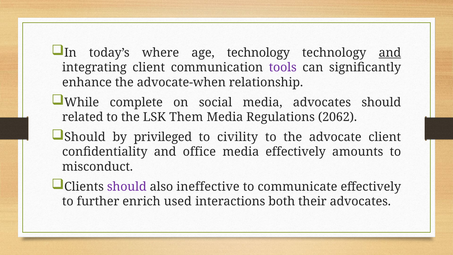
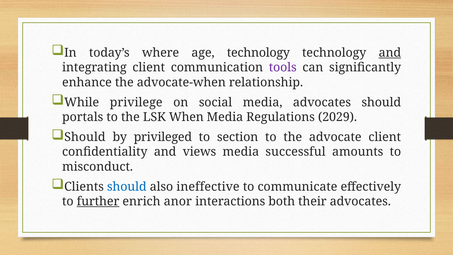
complete: complete -> privilege (136, 102)
related: related -> portals (83, 117)
Them: Them -> When (186, 117)
2062: 2062 -> 2029 (338, 117)
civility: civility -> section (238, 137)
office: office -> views (199, 152)
media effectively: effectively -> successful (296, 152)
should colour: purple -> blue (127, 187)
further underline: none -> present (98, 201)
used: used -> anor (178, 201)
